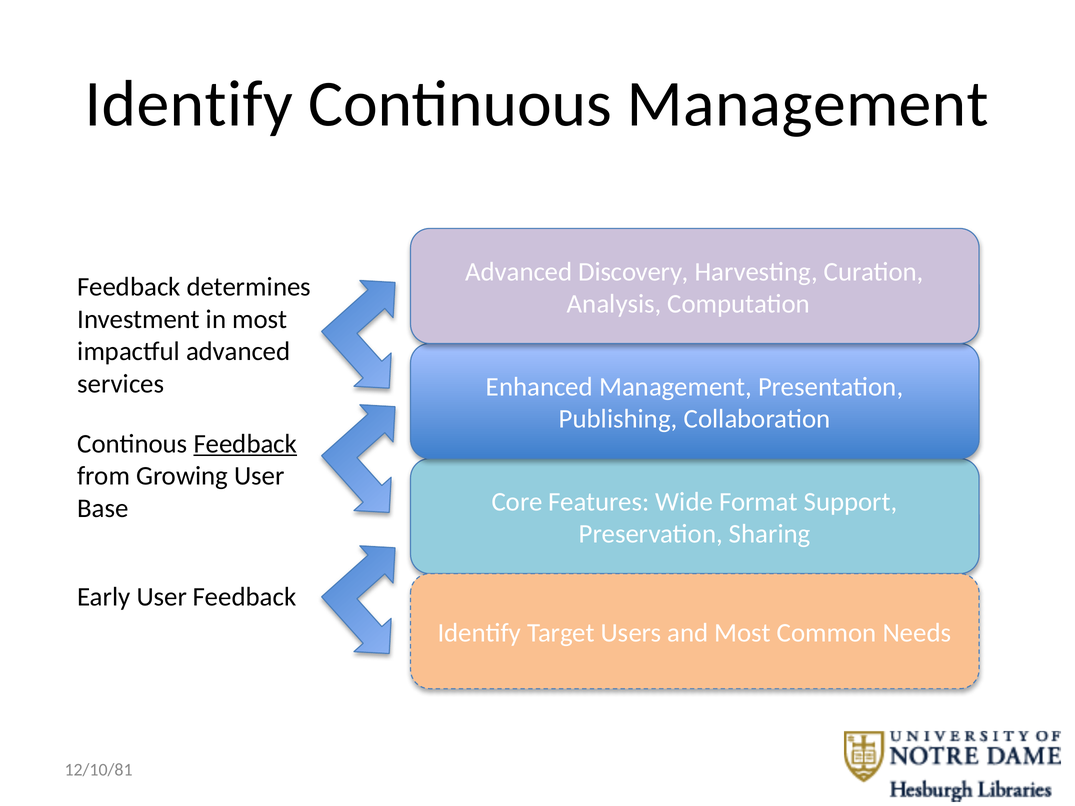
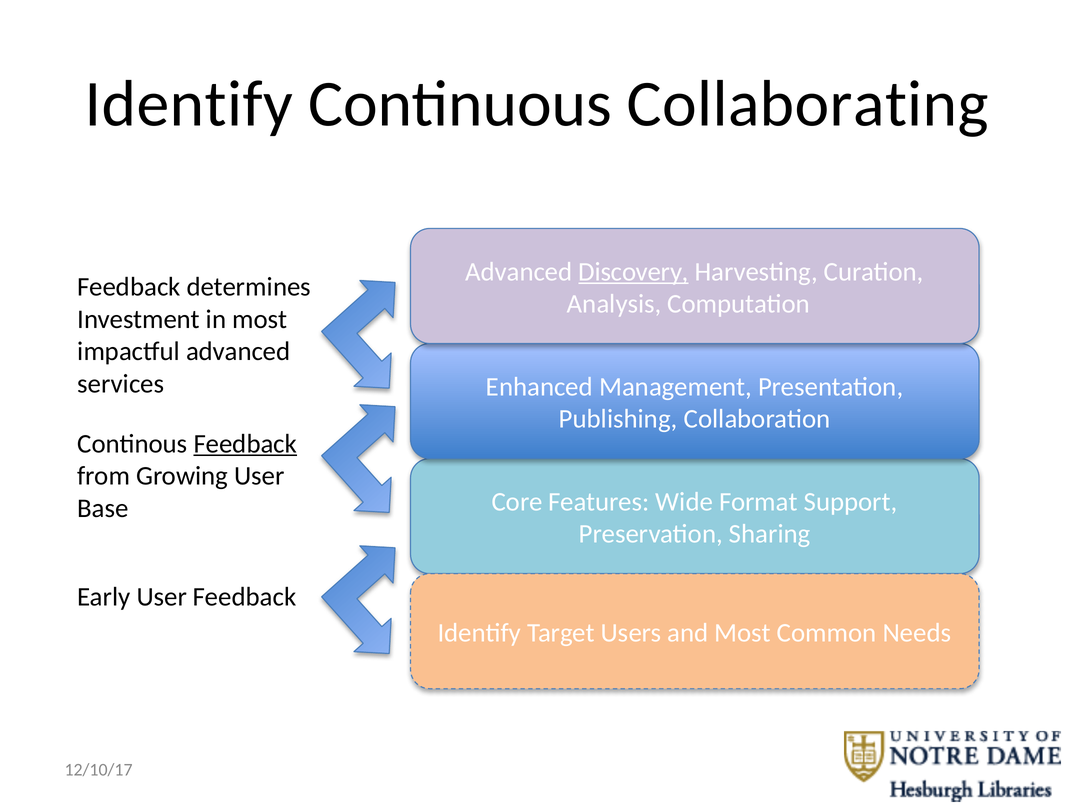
Continuous Management: Management -> Collaborating (808, 104)
Discovery underline: none -> present (634, 272)
12/10/81: 12/10/81 -> 12/10/17 (99, 770)
